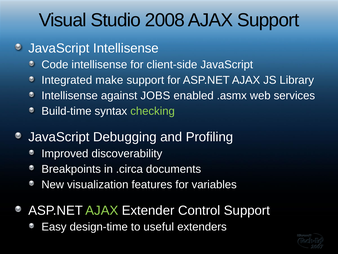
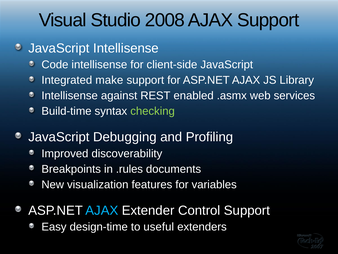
JOBS: JOBS -> REST (155, 96)
.circa: .circa -> .rules (129, 169)
AJAX colour: light green -> light blue (102, 210)
